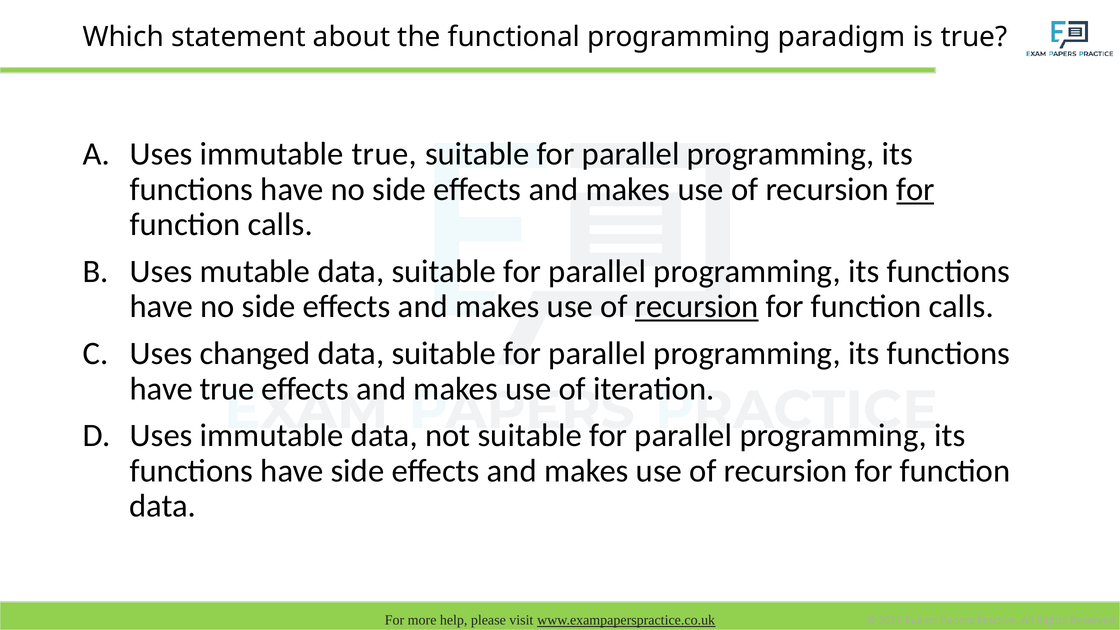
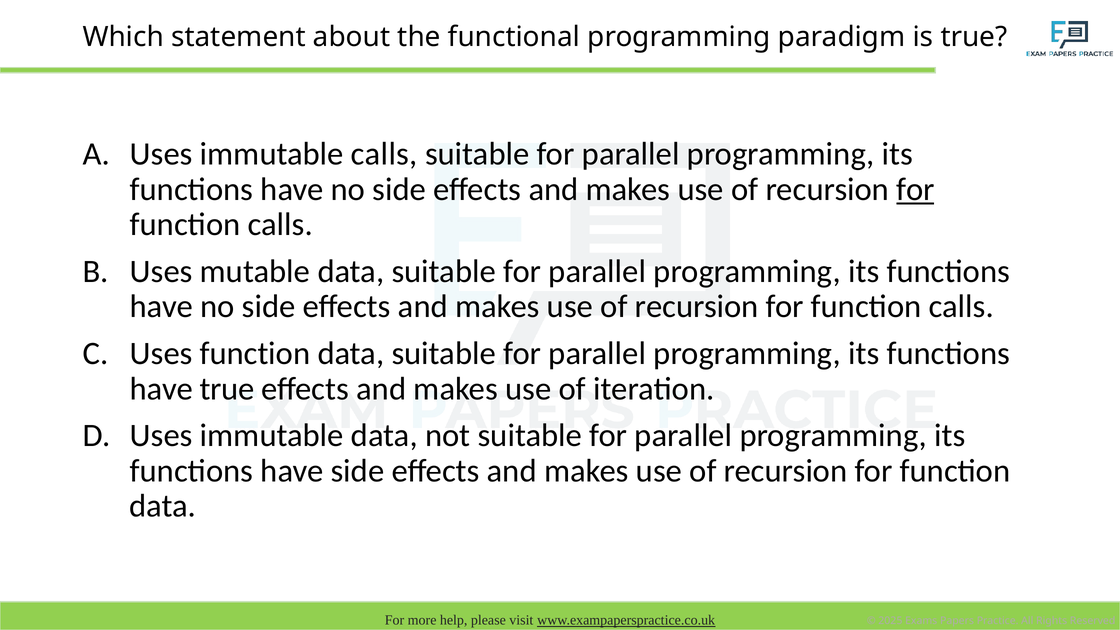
immutable true: true -> calls (384, 154)
recursion underline: present -> none (697, 307)
Uses changed: changed -> function (255, 354)
